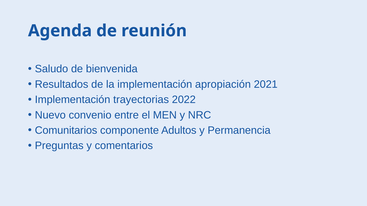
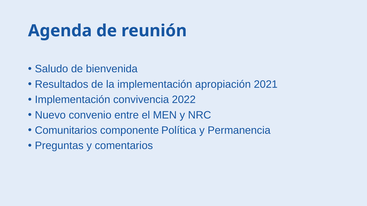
trayectorias: trayectorias -> convivencia (141, 100)
Adultos: Adultos -> Política (179, 131)
